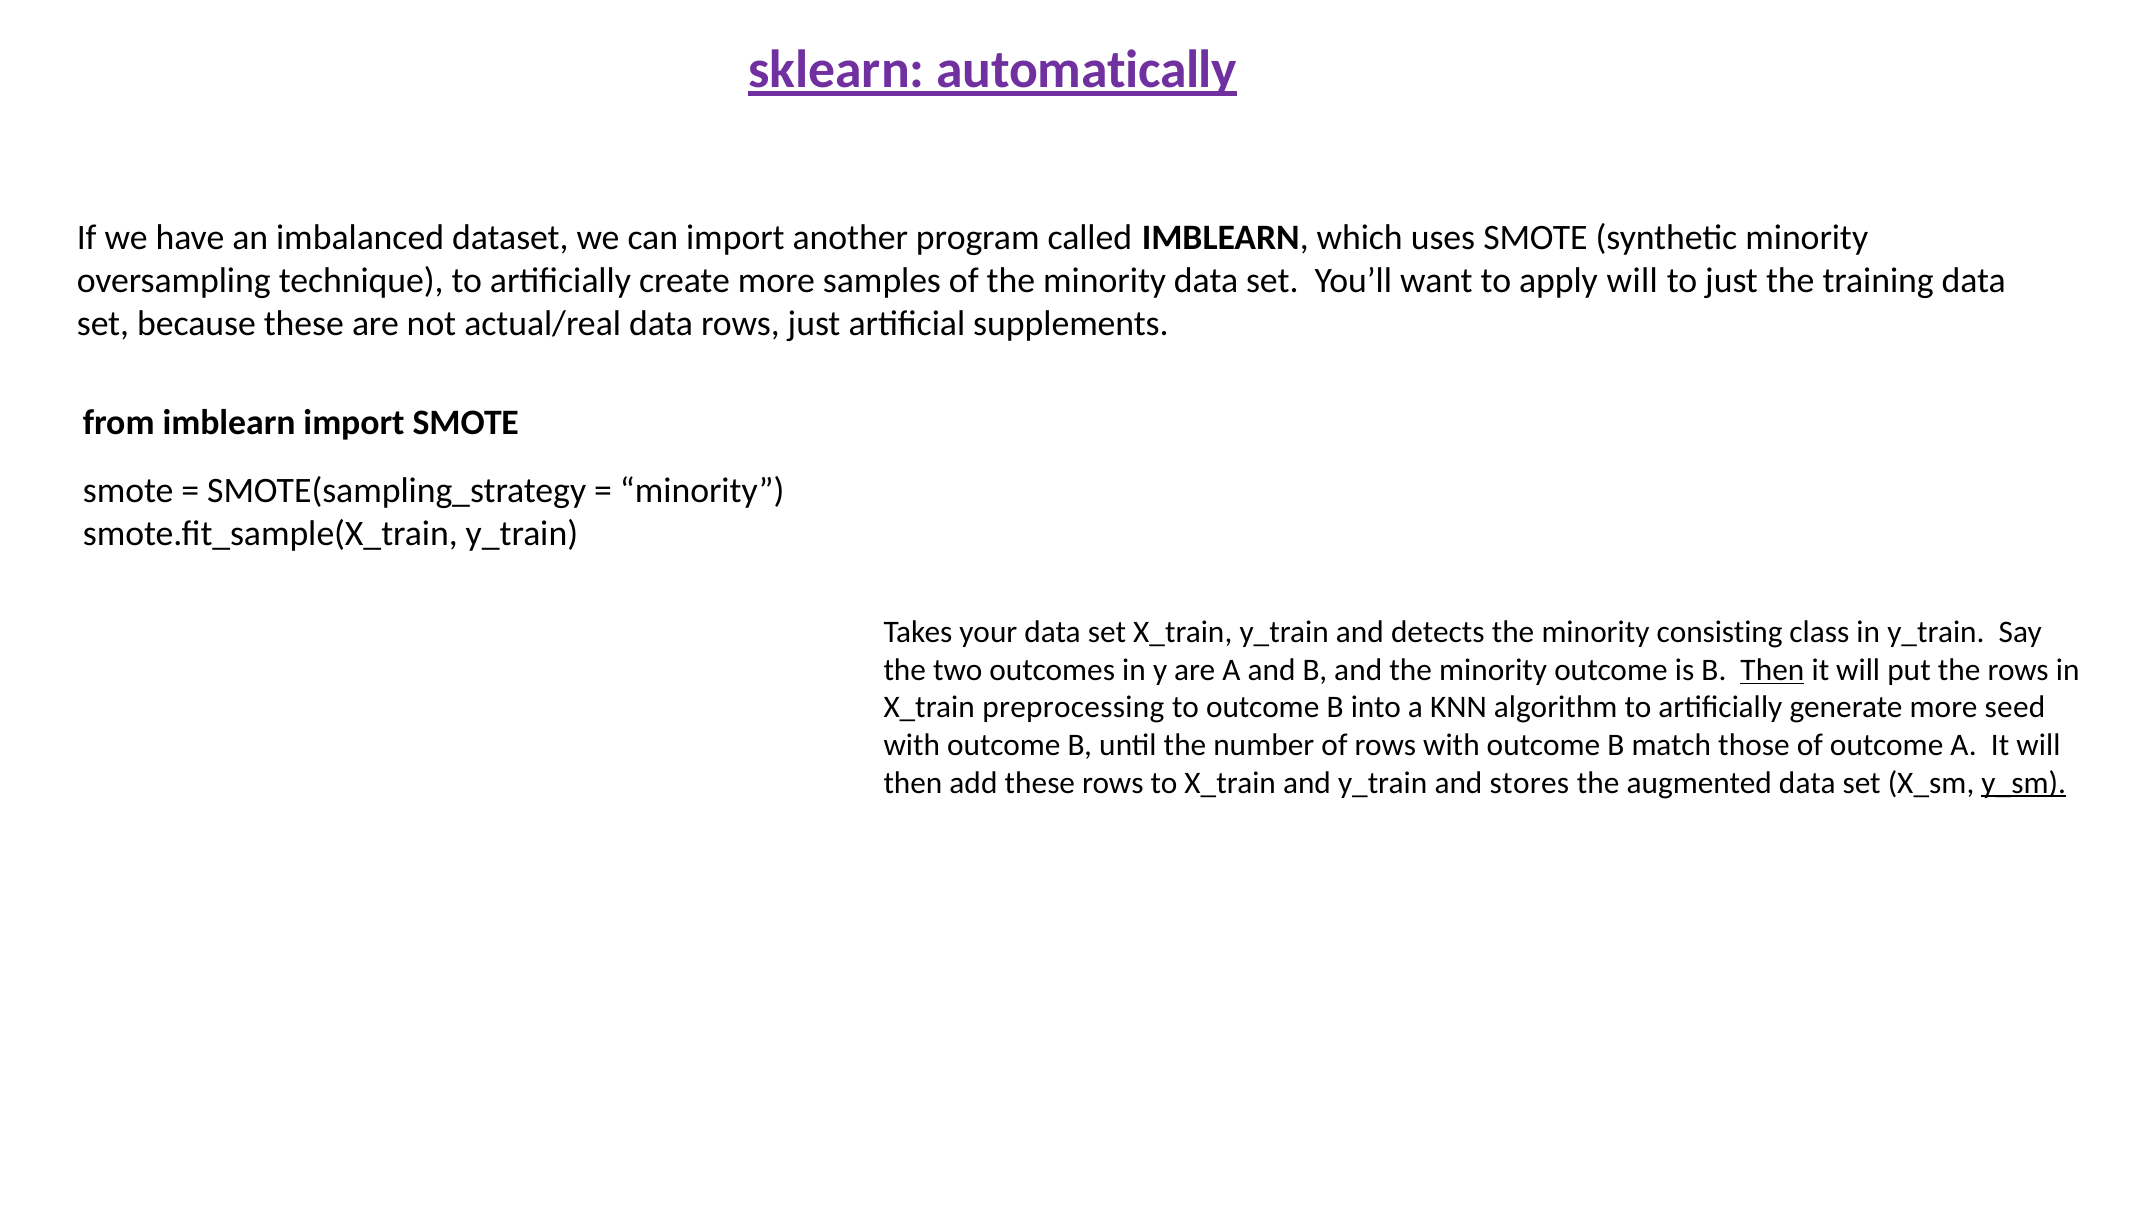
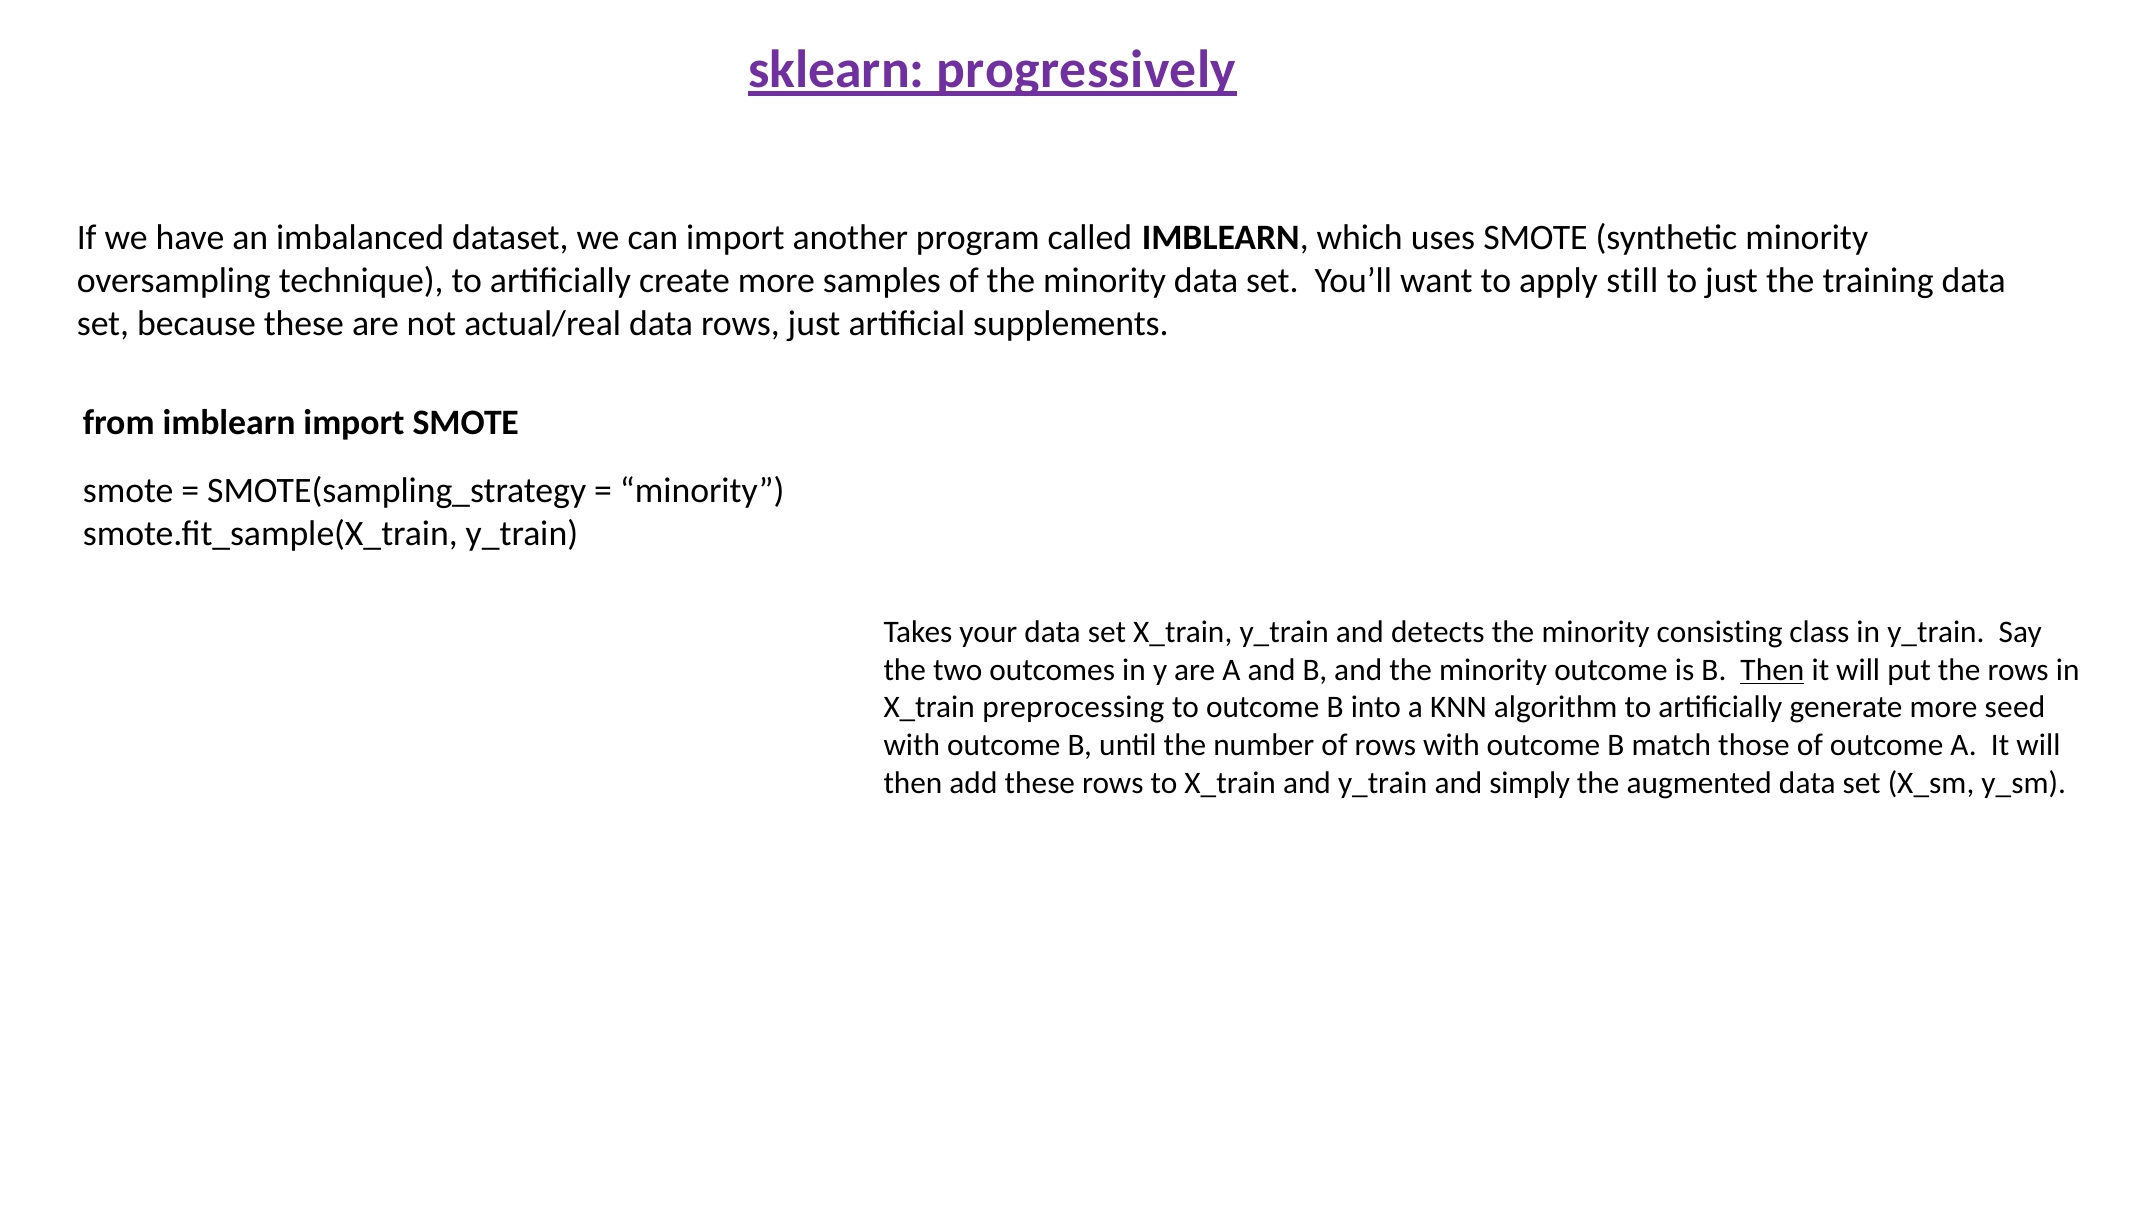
automatically: automatically -> progressively (1087, 70)
apply will: will -> still (1632, 281)
stores: stores -> simply (1530, 783)
y_sm underline: present -> none (2024, 783)
